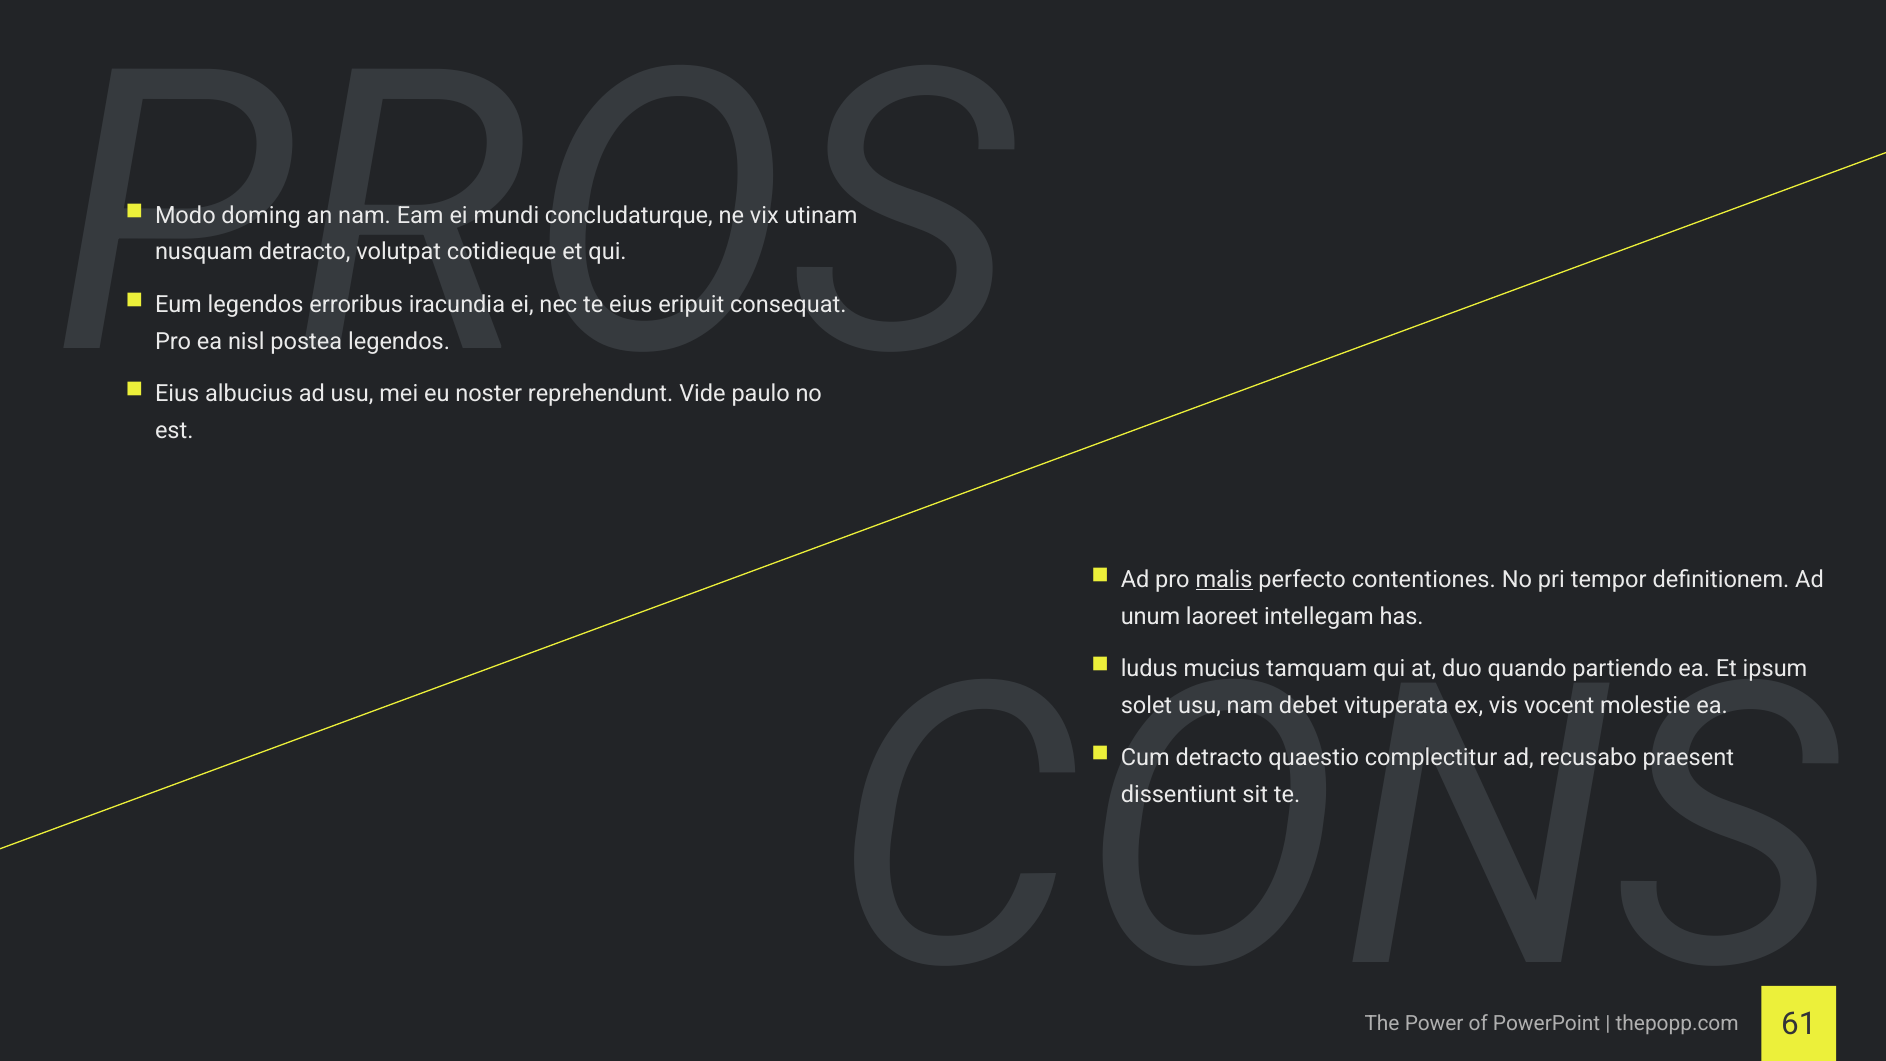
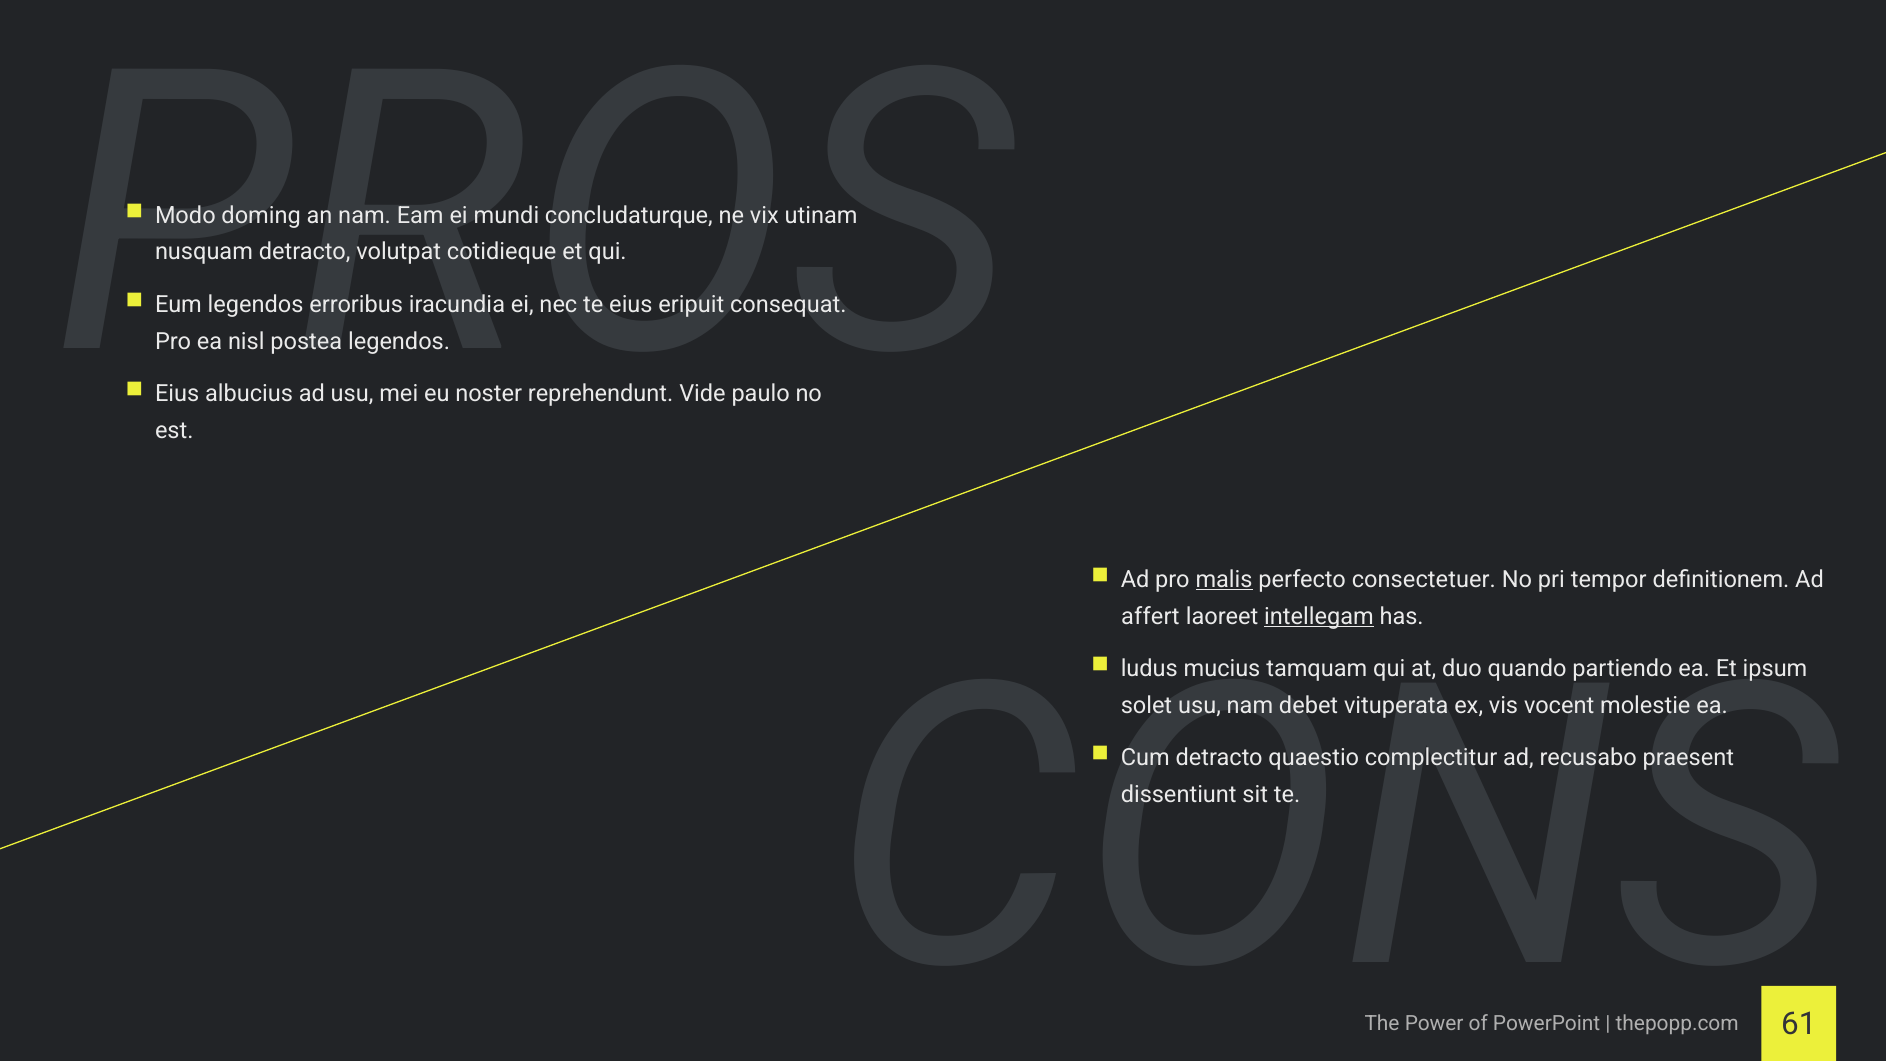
contentiones: contentiones -> consectetuer (1424, 579)
unum: unum -> affert (1150, 616)
intellegam underline: none -> present (1319, 616)
